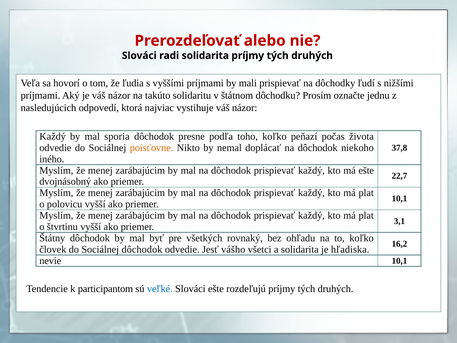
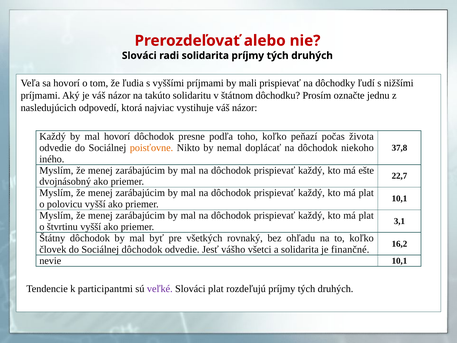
mal sporia: sporia -> hovorí (117, 136)
hľadiska: hľadiska -> finančné (350, 249)
participantom: participantom -> participantmi (105, 289)
veľké colour: blue -> purple (160, 289)
Slováci ešte: ešte -> plat (216, 289)
